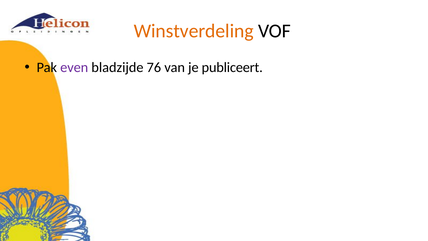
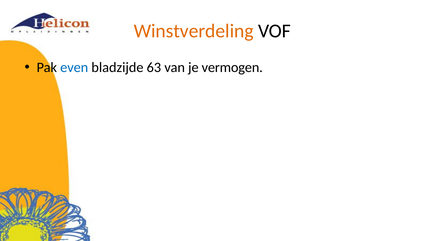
even colour: purple -> blue (74, 67)
76: 76 -> 63 (154, 67)
publiceert: publiceert -> vermogen (232, 67)
